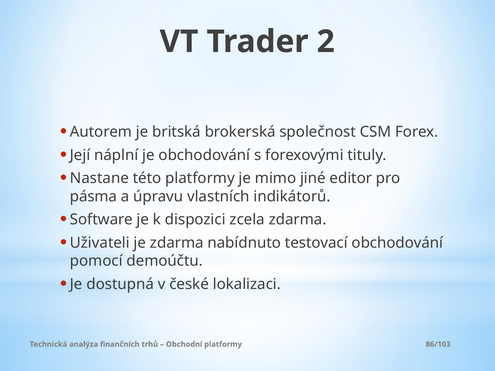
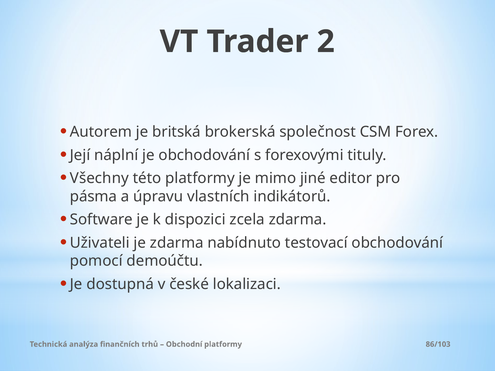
Nastane: Nastane -> Všechny (99, 178)
